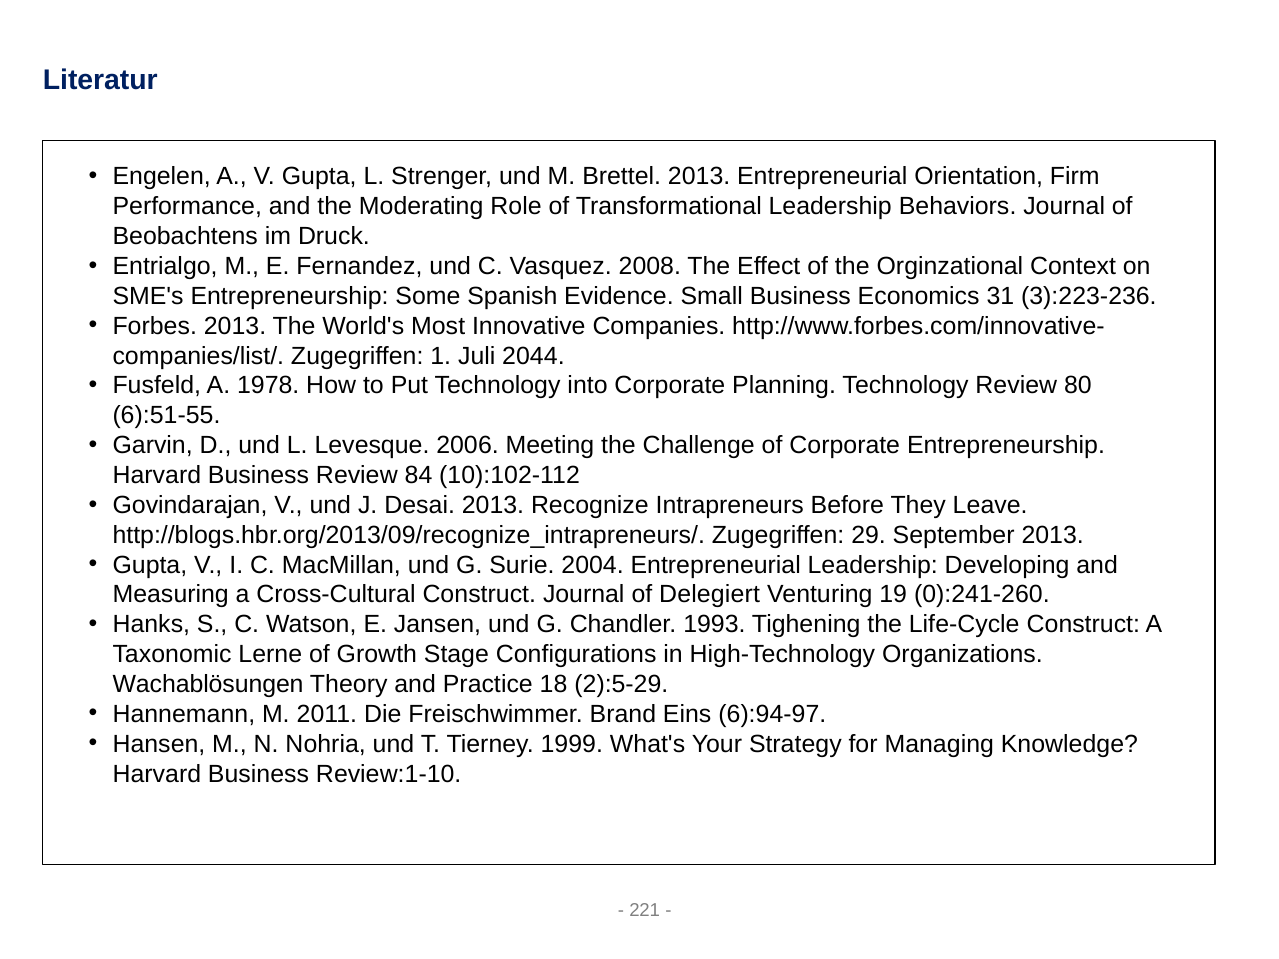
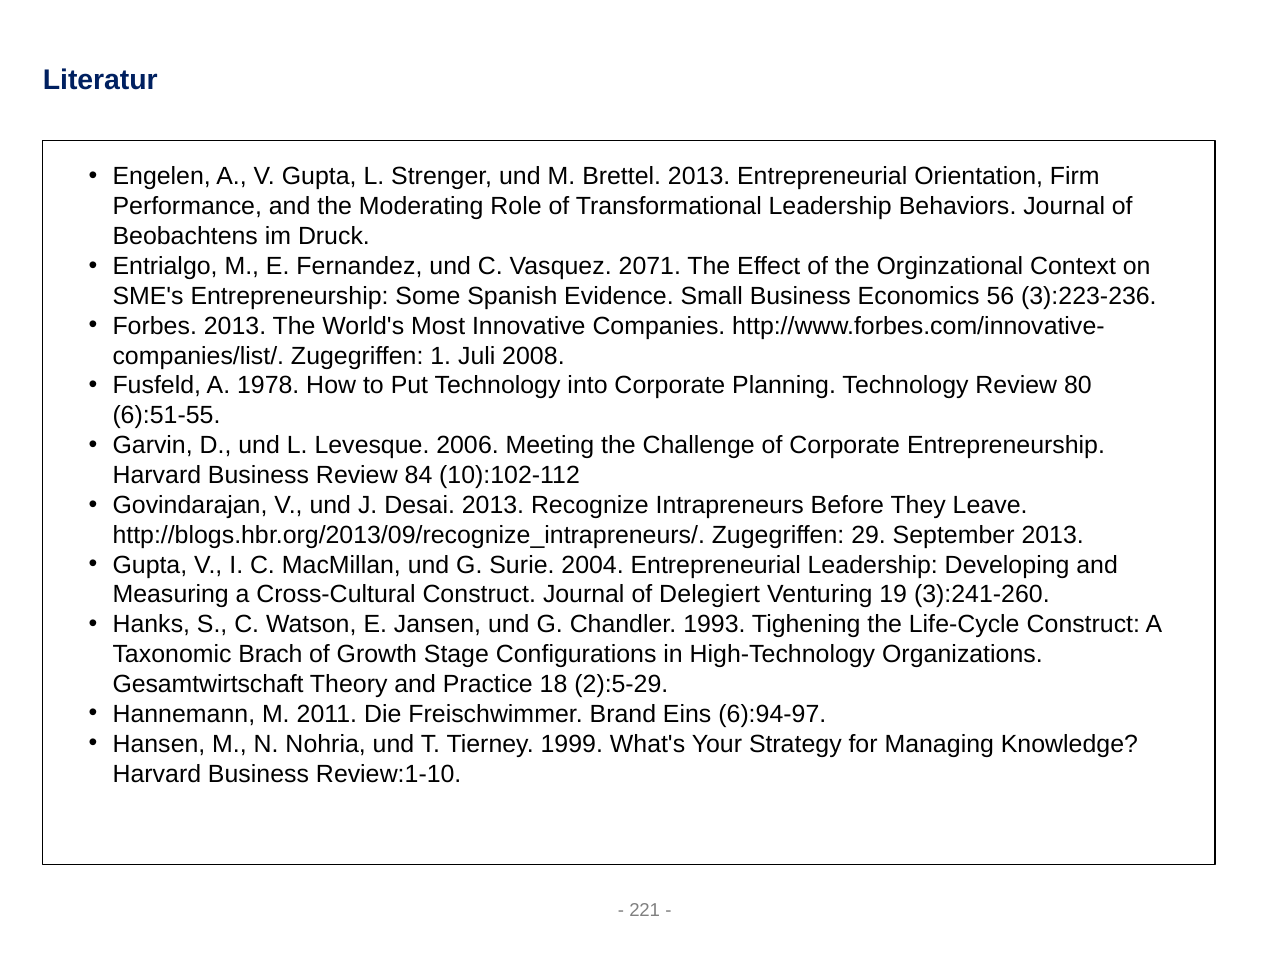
2008: 2008 -> 2071 (650, 266)
31: 31 -> 56 (1000, 296)
2044: 2044 -> 2008 (533, 356)
0):241-260: 0):241-260 -> 3):241-260 (982, 595)
Lerne: Lerne -> Brach (270, 655)
Wachablösungen: Wachablösungen -> Gesamtwirtschaft (208, 684)
